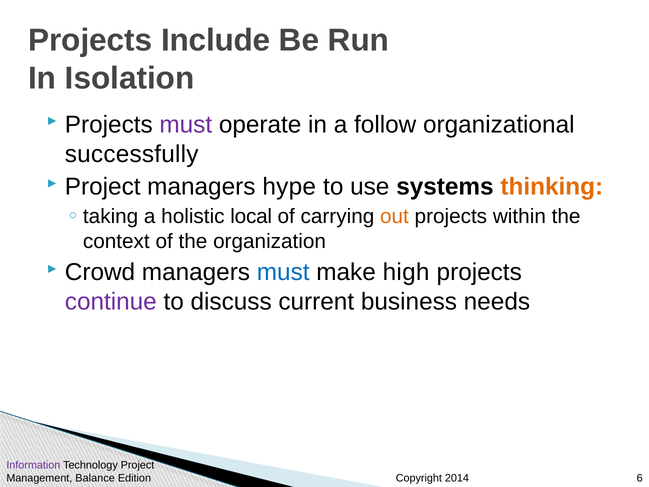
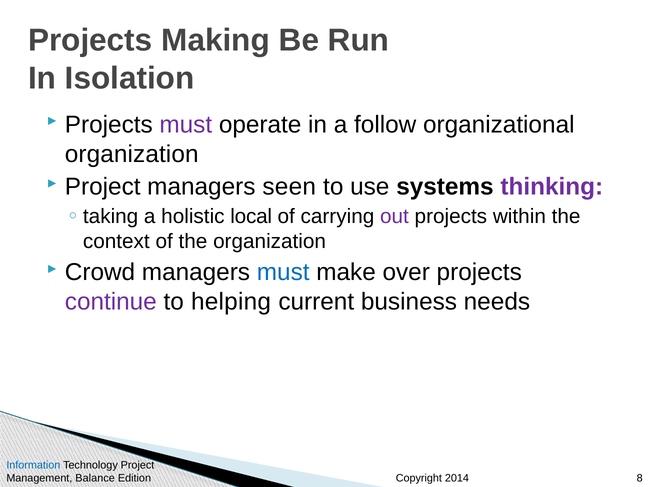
Include: Include -> Making (216, 41)
successfully: successfully -> organization (132, 154)
hype: hype -> seen (289, 187)
thinking colour: orange -> purple (552, 187)
out colour: orange -> purple (394, 216)
high: high -> over (406, 272)
discuss: discuss -> helping (231, 301)
Information colour: purple -> blue (33, 465)
6: 6 -> 8 (640, 478)
